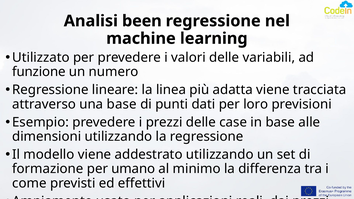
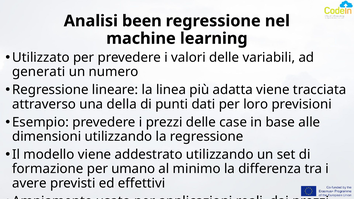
funzione: funzione -> generati (39, 72)
una base: base -> della (122, 104)
come: come -> avere (29, 183)
